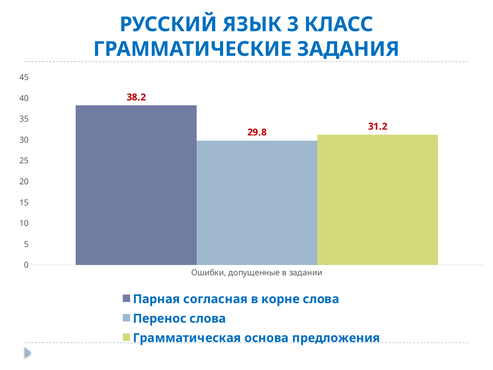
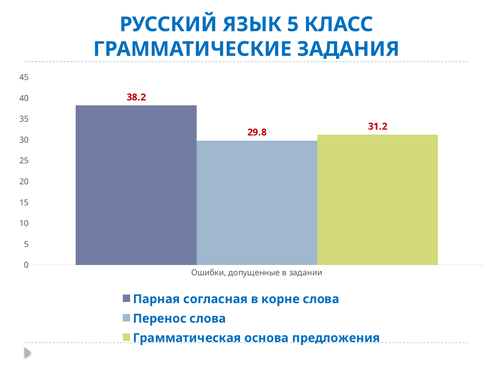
ЯЗЫК 3: 3 -> 5 (293, 24)
